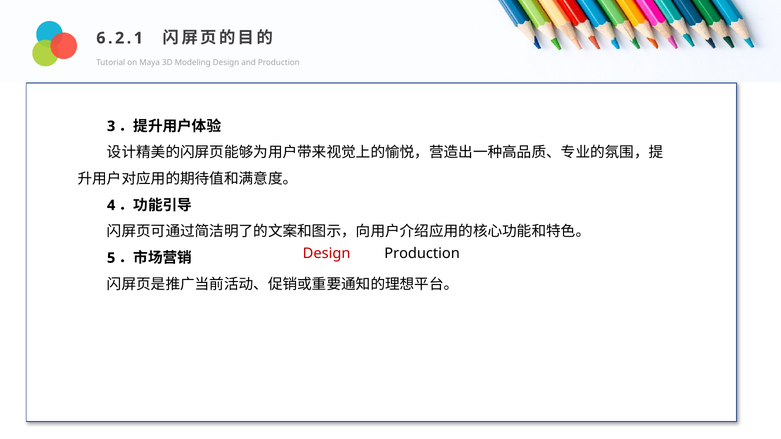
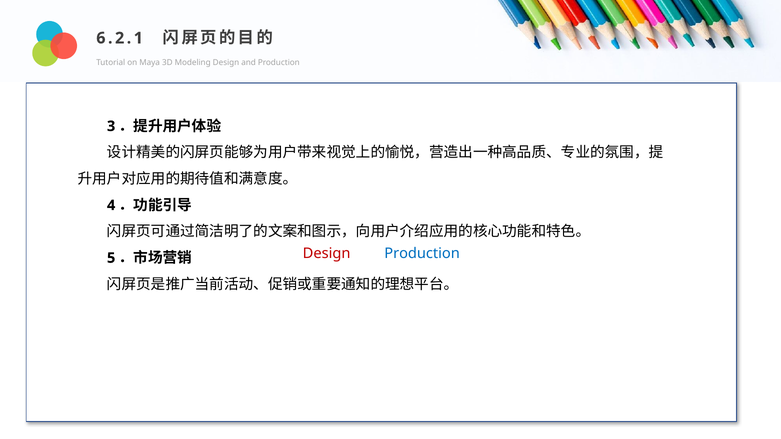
Production colour: black -> blue (422, 253)
